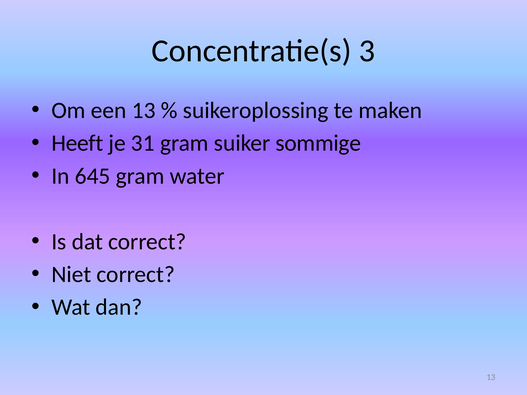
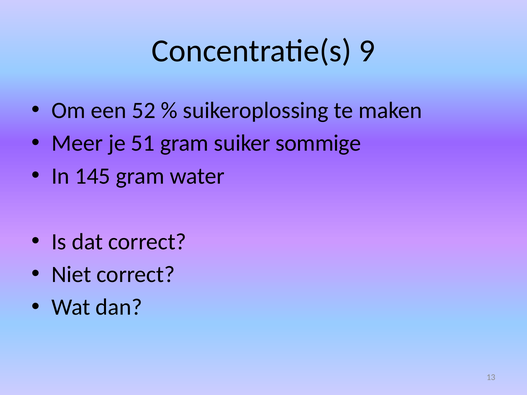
3: 3 -> 9 (367, 51)
een 13: 13 -> 52 (144, 111)
Heeft: Heeft -> Meer (77, 143)
31: 31 -> 51 (143, 143)
645: 645 -> 145 (93, 176)
